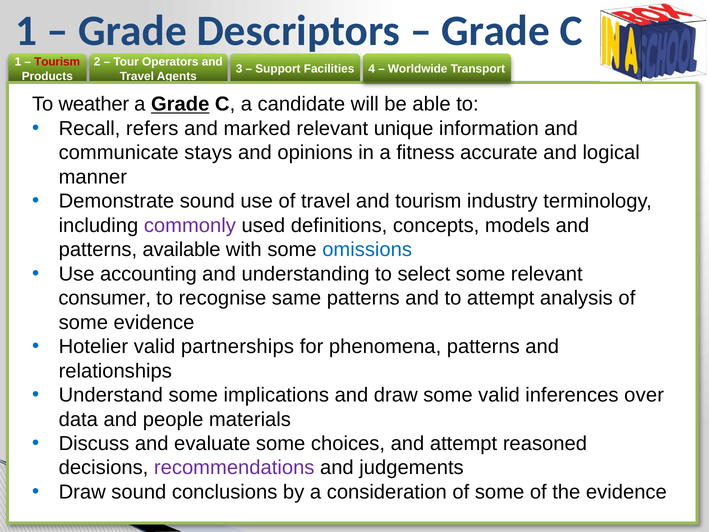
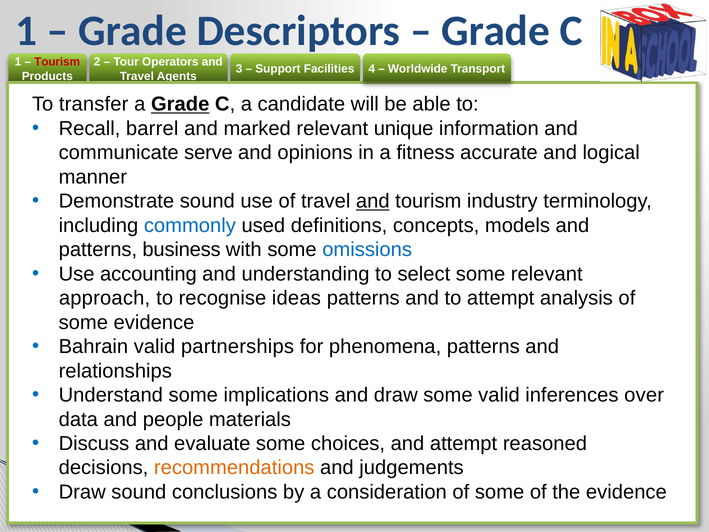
weather: weather -> transfer (94, 104)
refers: refers -> barrel (152, 128)
stays: stays -> serve (209, 153)
and underline: none -> present (373, 201)
commonly colour: purple -> blue (190, 225)
available: available -> business (182, 250)
consumer: consumer -> approach (105, 298)
same: same -> ideas (296, 298)
Hotelier: Hotelier -> Bahrain (93, 346)
recommendations colour: purple -> orange (234, 468)
